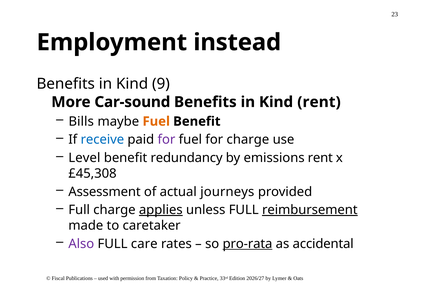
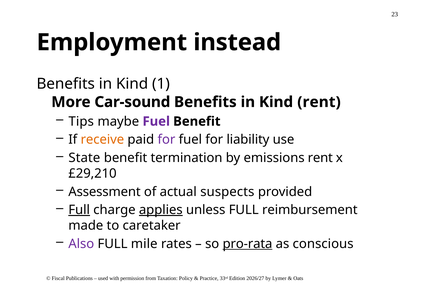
9: 9 -> 1 (161, 84)
Bills: Bills -> Tips (81, 122)
Fuel colour: orange -> purple (156, 122)
receive colour: blue -> orange (102, 140)
for charge: charge -> liability (248, 140)
Level: Level -> State (84, 158)
redundancy: redundancy -> termination (187, 158)
£45,308: £45,308 -> £29,210 (92, 174)
journeys: journeys -> suspects (227, 192)
Full underline: none -> present (79, 210)
reimbursement underline: present -> none (310, 210)
care: care -> mile (144, 244)
accidental: accidental -> conscious (323, 244)
